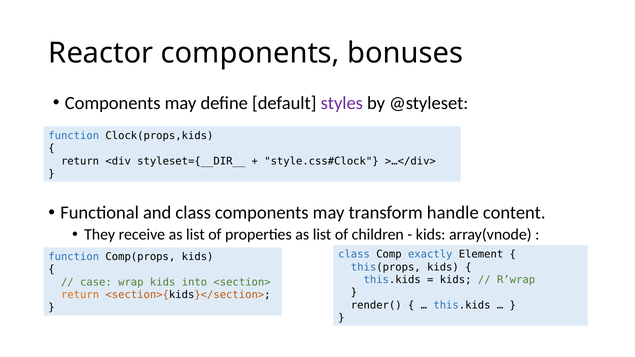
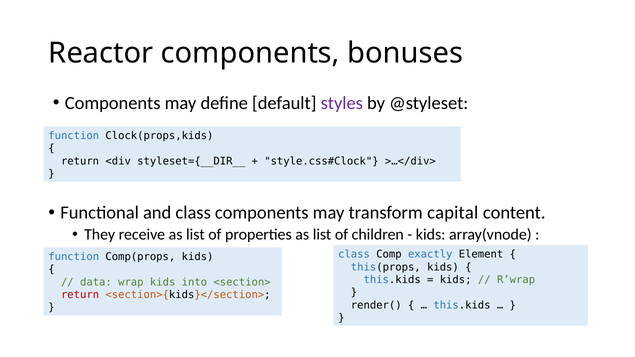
handle: handle -> capital (453, 213)
case: case -> data (96, 282)
return colour: orange -> red (80, 295)
